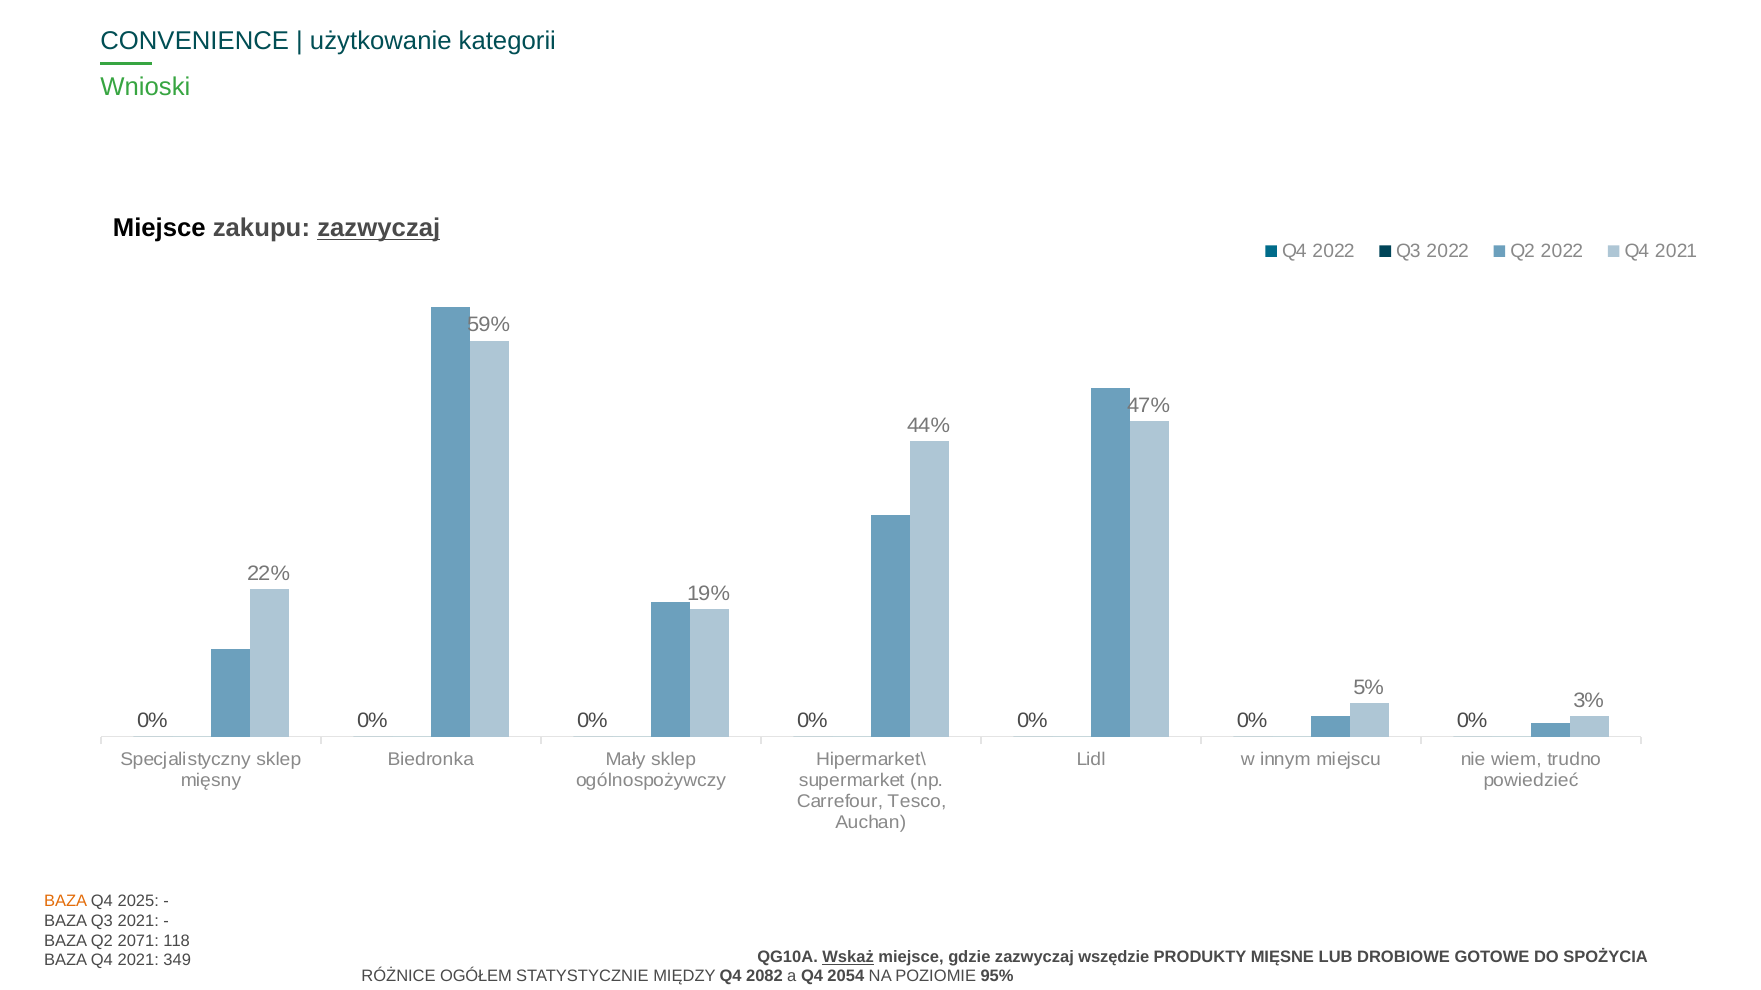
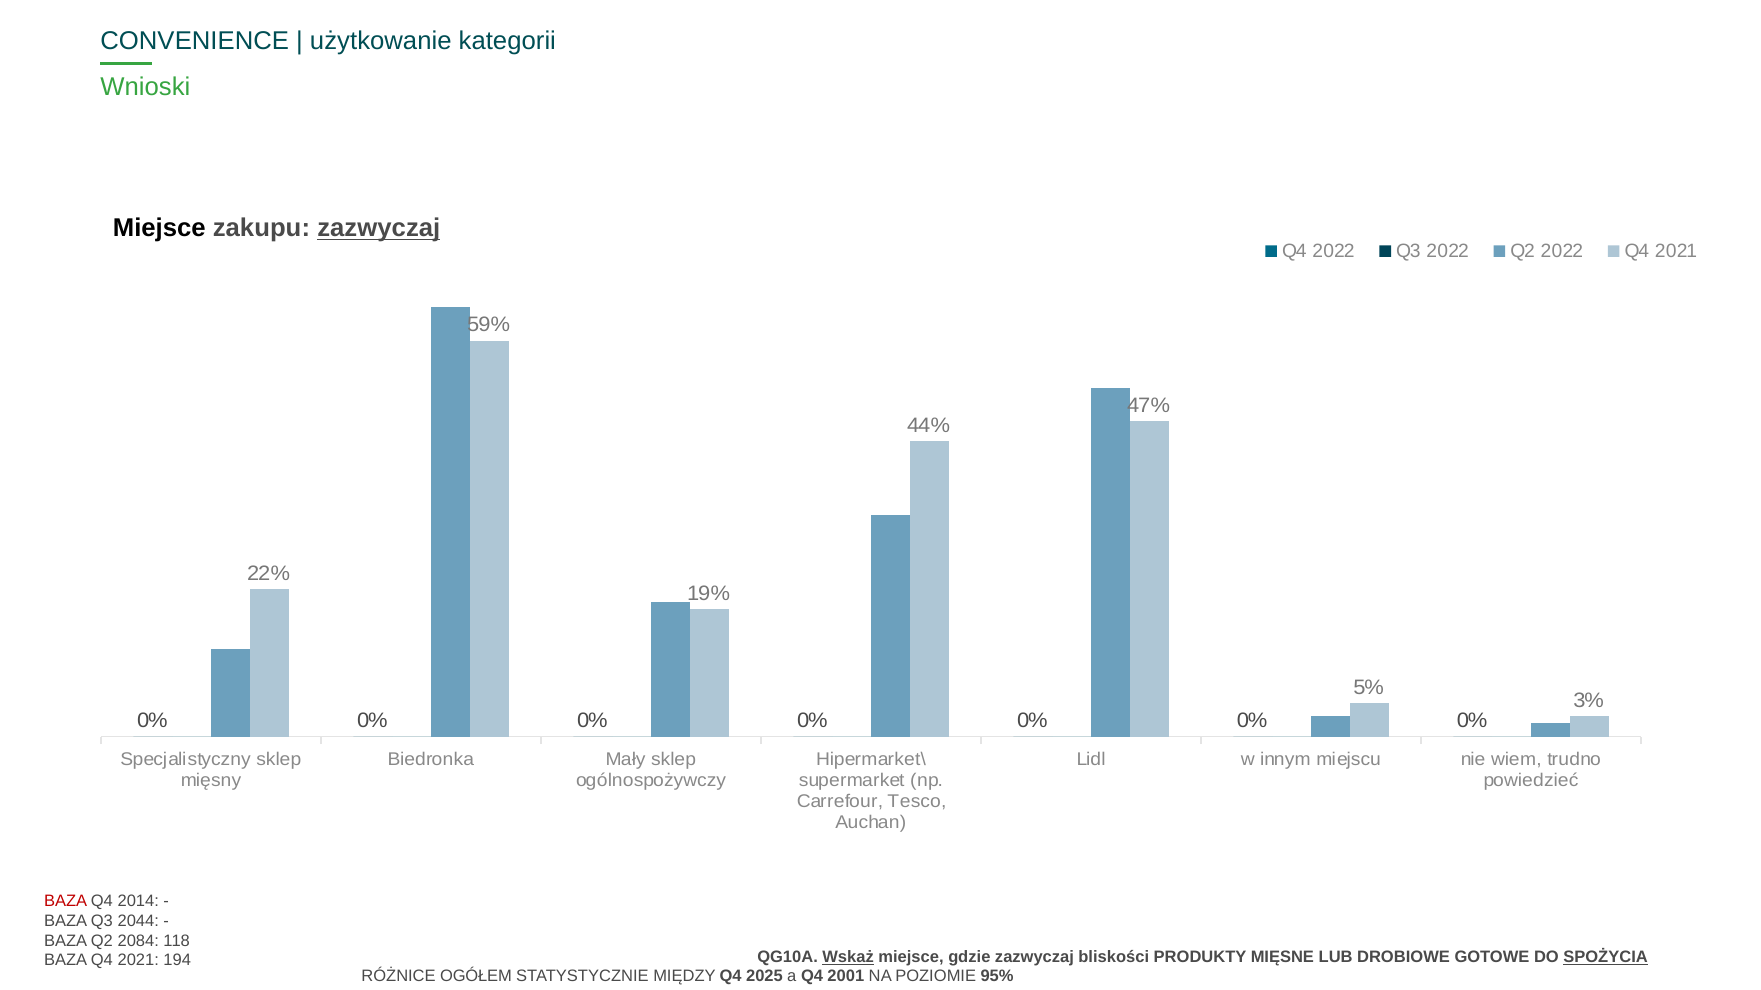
BAZA colour: orange -> red (66, 901)
2025: 2025 -> 2014 (138, 901)
Q3 2021: 2021 -> 2044 (138, 921)
2071: 2071 -> 2084 (138, 941)
wszędzie: wszędzie -> bliskości (1114, 958)
SPOŻYCIA underline: none -> present (1606, 958)
349: 349 -> 194 (177, 961)
2082: 2082 -> 2025 (764, 976)
2054: 2054 -> 2001 (846, 976)
